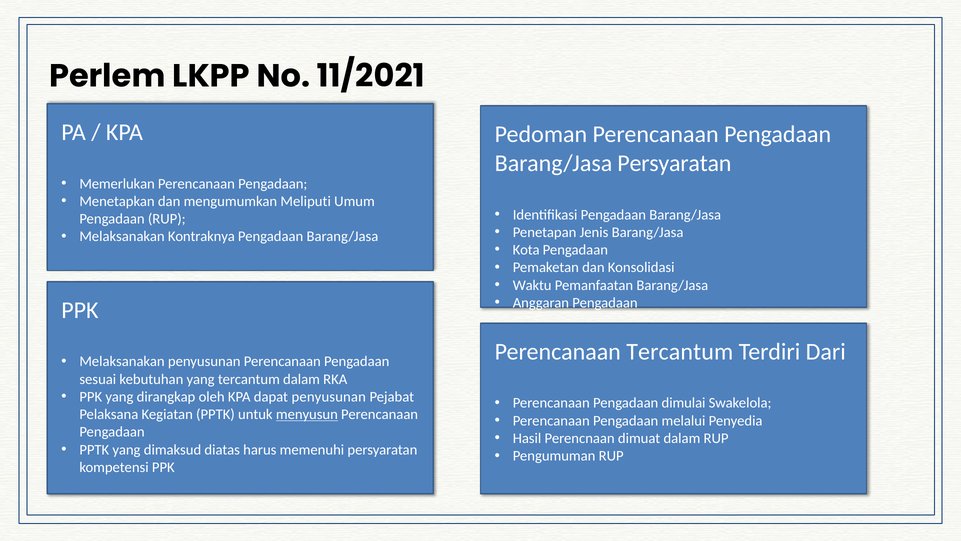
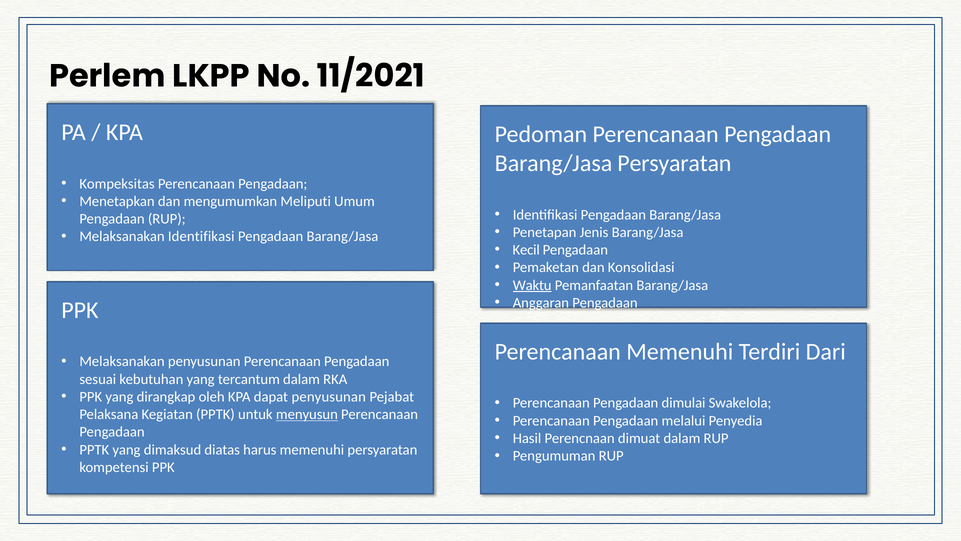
Memerlukan: Memerlukan -> Kompeksitas (117, 184)
Melaksanakan Kontraknya: Kontraknya -> Identifikasi (201, 236)
Kota: Kota -> Kecil (526, 250)
Waktu underline: none -> present (532, 285)
Perencanaan Tercantum: Tercantum -> Memenuhi (680, 351)
